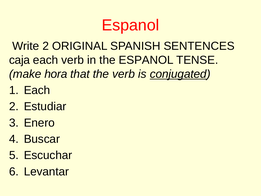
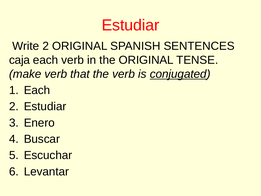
Espanol: Espanol -> Estudiar (131, 25)
the ESPANOL: ESPANOL -> ORIGINAL (146, 60)
make hora: hora -> verb (56, 74)
